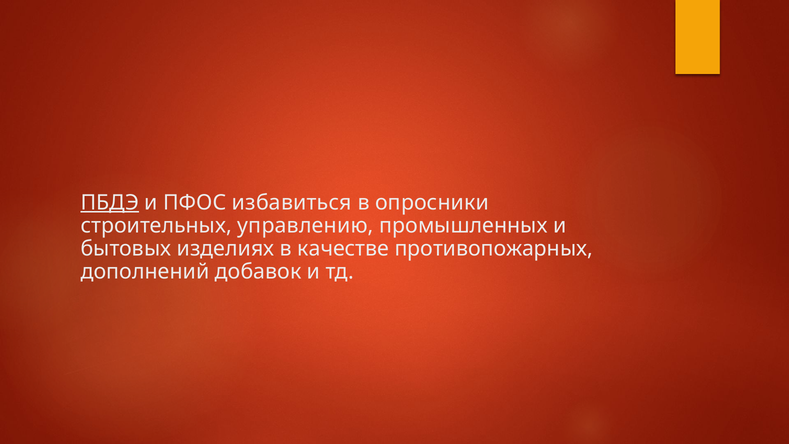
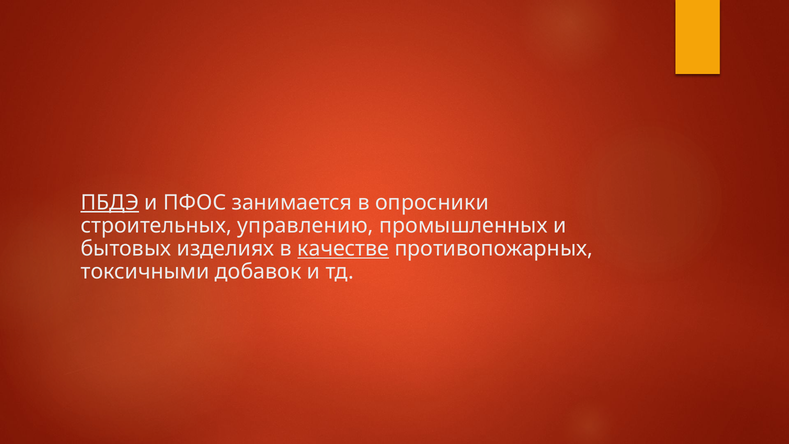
избавиться: избавиться -> занимается (292, 203)
качестве underline: none -> present (343, 249)
дополнений: дополнений -> токсичными (145, 272)
